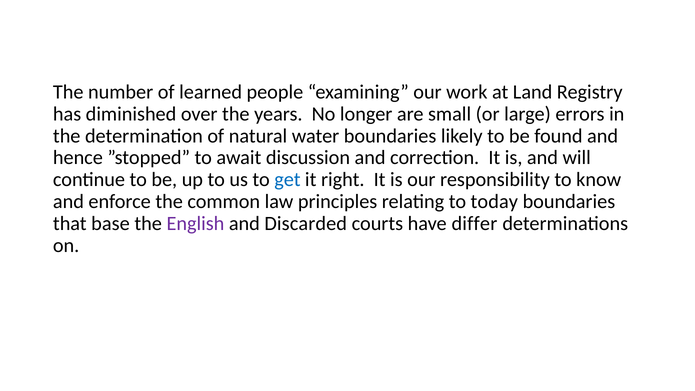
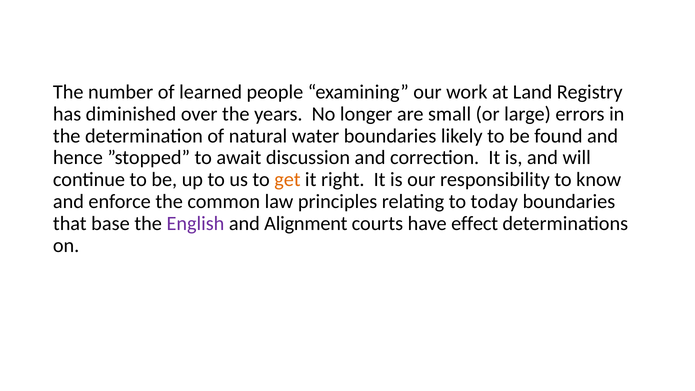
get colour: blue -> orange (287, 180)
Discarded: Discarded -> Alignment (306, 223)
differ: differ -> effect (475, 223)
